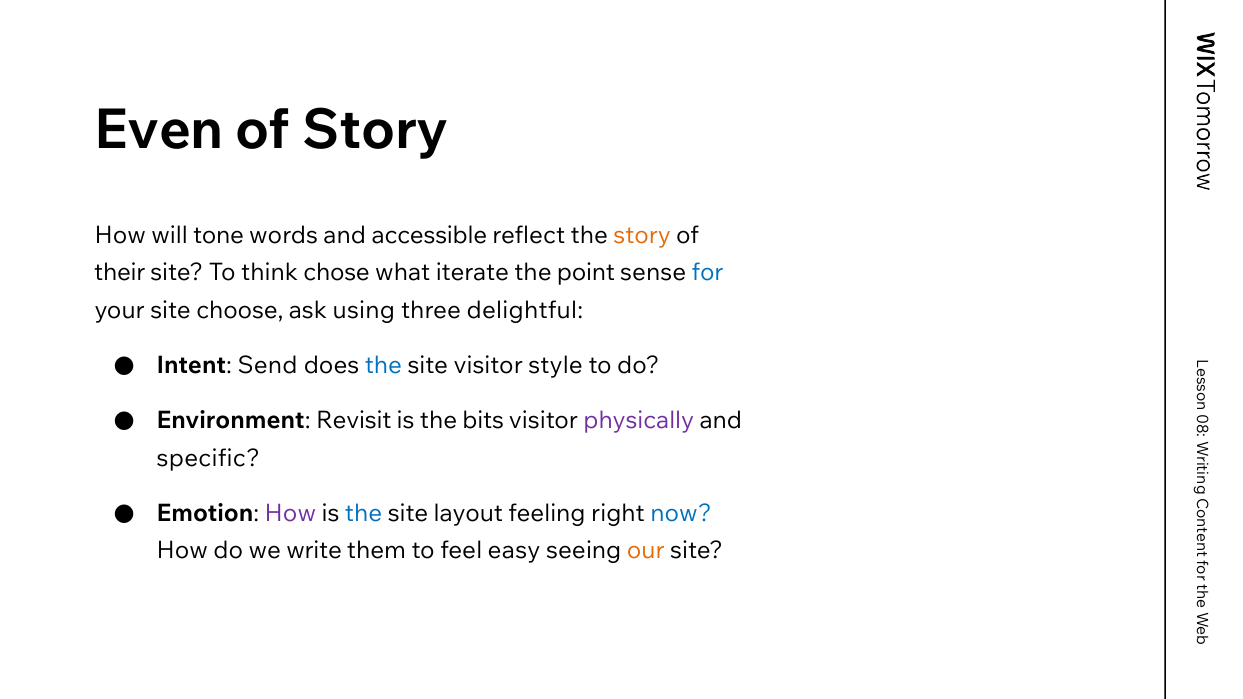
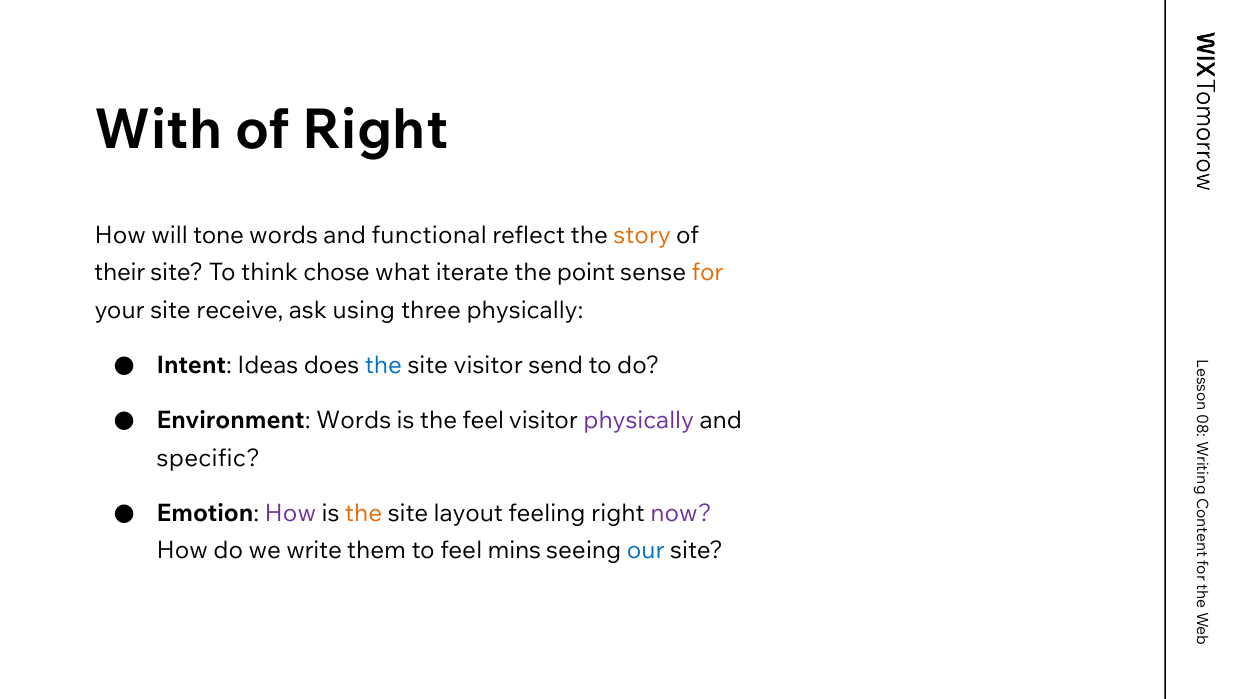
Even: Even -> With (159, 130)
of Story: Story -> Right (376, 130)
accessible: accessible -> functional (429, 235)
for colour: blue -> orange (708, 273)
choose: choose -> receive (240, 311)
three delightful: delightful -> physically (525, 311)
Send: Send -> Ideas (268, 366)
style: style -> send (556, 366)
Environment Revisit: Revisit -> Words (354, 421)
the bits: bits -> feel (483, 421)
the colour: blue -> orange (364, 513)
now colour: blue -> purple (681, 513)
easy: easy -> mins (514, 551)
our colour: orange -> blue (646, 551)
